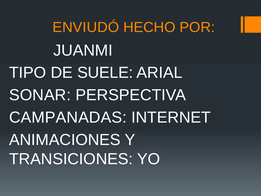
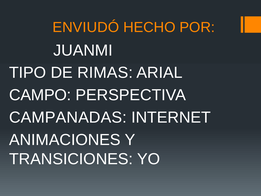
SUELE: SUELE -> RIMAS (105, 73)
SONAR: SONAR -> CAMPO (40, 95)
